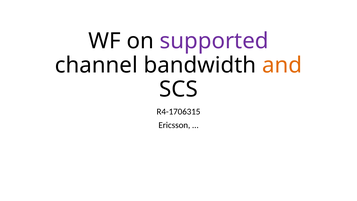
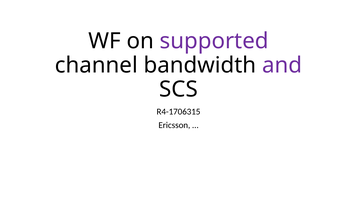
and colour: orange -> purple (282, 65)
